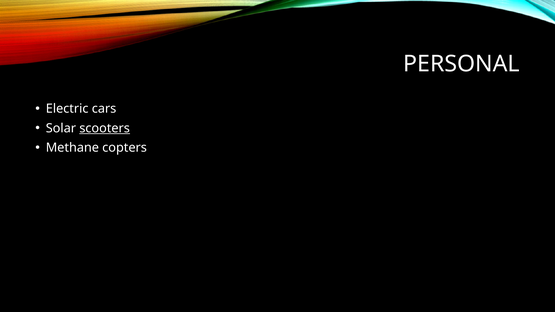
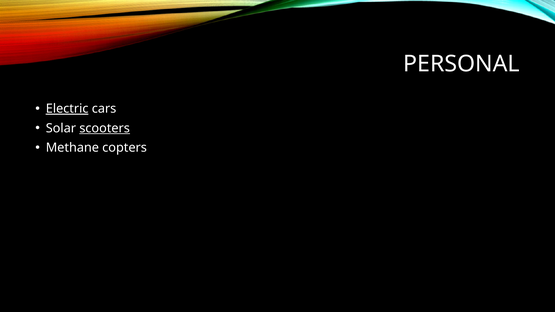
Electric underline: none -> present (67, 109)
